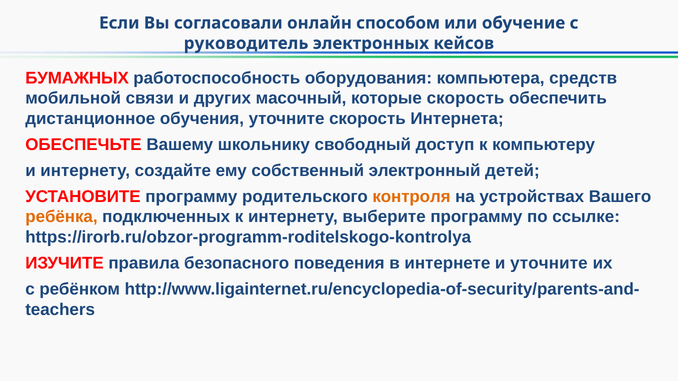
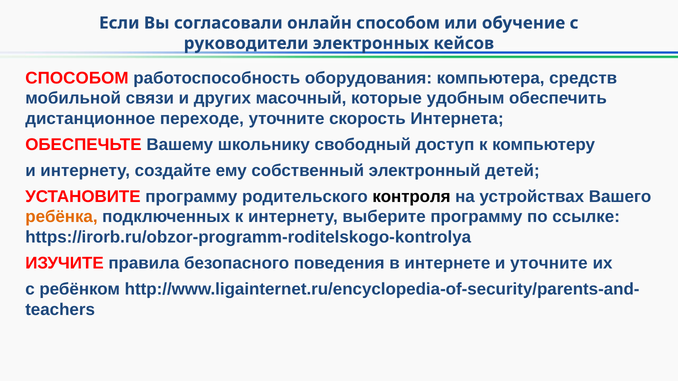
руководитель: руководитель -> руководители (246, 43)
БУМАЖНЫХ: БУМАЖНЫХ -> СПОСОБОМ (77, 78)
которые скорость: скорость -> удобным (466, 98)
обучения: обучения -> переходе (202, 119)
контроля colour: orange -> black (412, 197)
